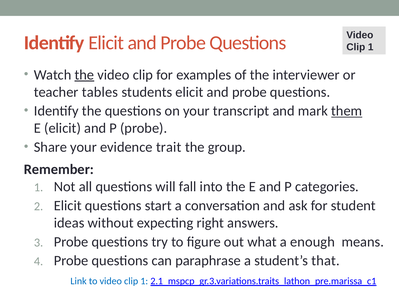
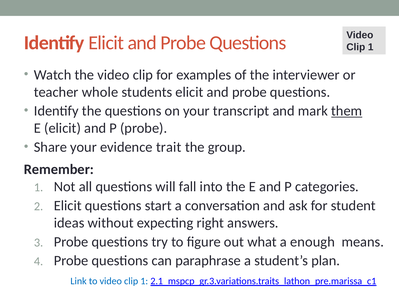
the underline: present -> none (84, 75)
tables: tables -> whole (100, 92)
that: that -> plan (326, 261)
